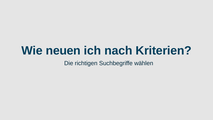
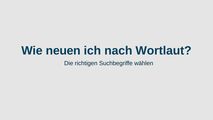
Kriterien: Kriterien -> Wortlaut (164, 51)
